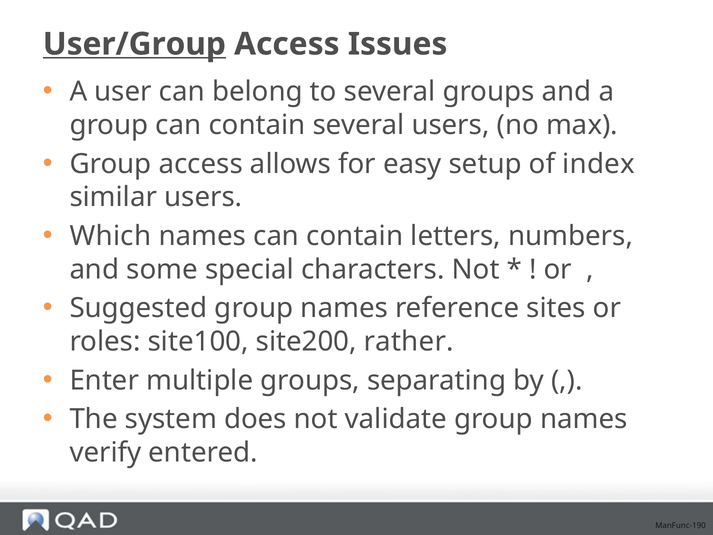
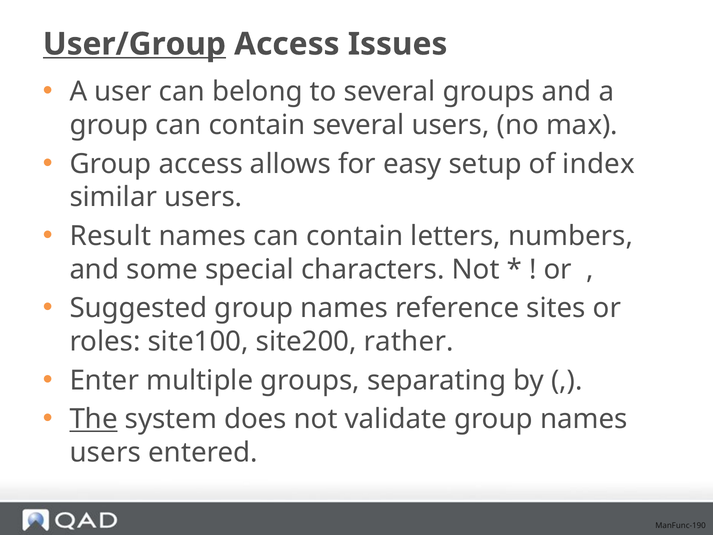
Which: Which -> Result (110, 236)
The underline: none -> present (94, 419)
verify: verify -> users (105, 452)
